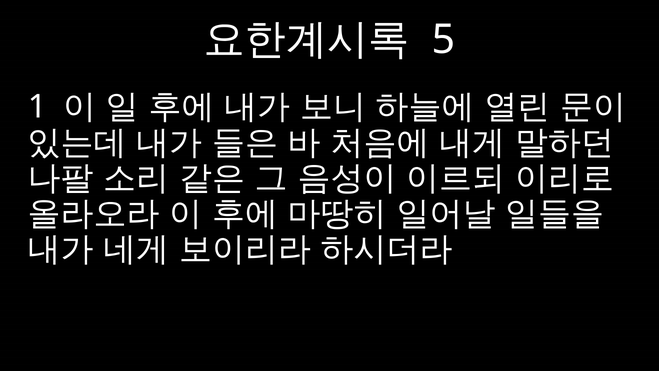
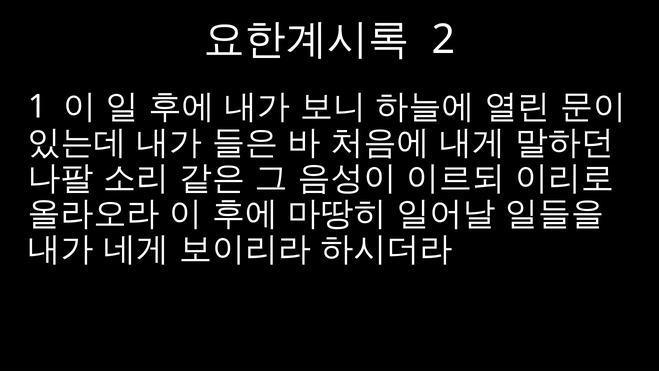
5: 5 -> 2 (444, 40)
